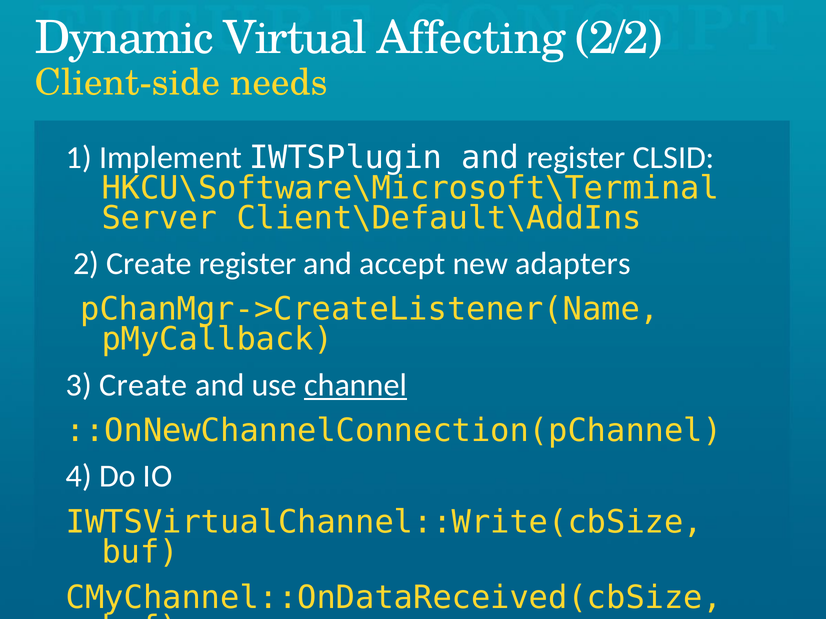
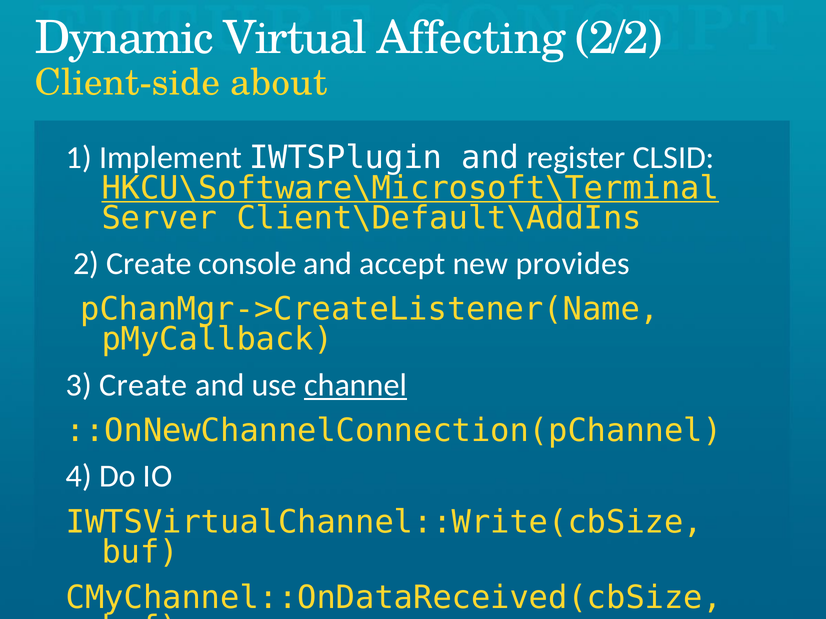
needs: needs -> about (279, 83)
HKCU\Software\Microsoft\Terminal underline: none -> present (410, 188)
Create register: register -> console (248, 264)
adapters: adapters -> provides (573, 264)
